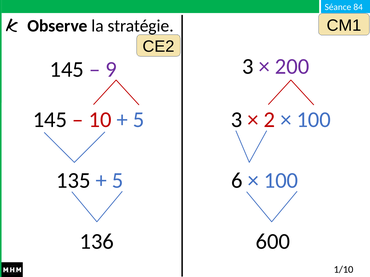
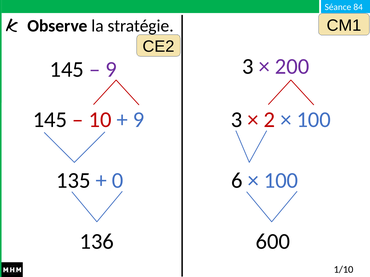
5: 5 -> 9 (139, 120)
5: 5 -> 0 (118, 181)
